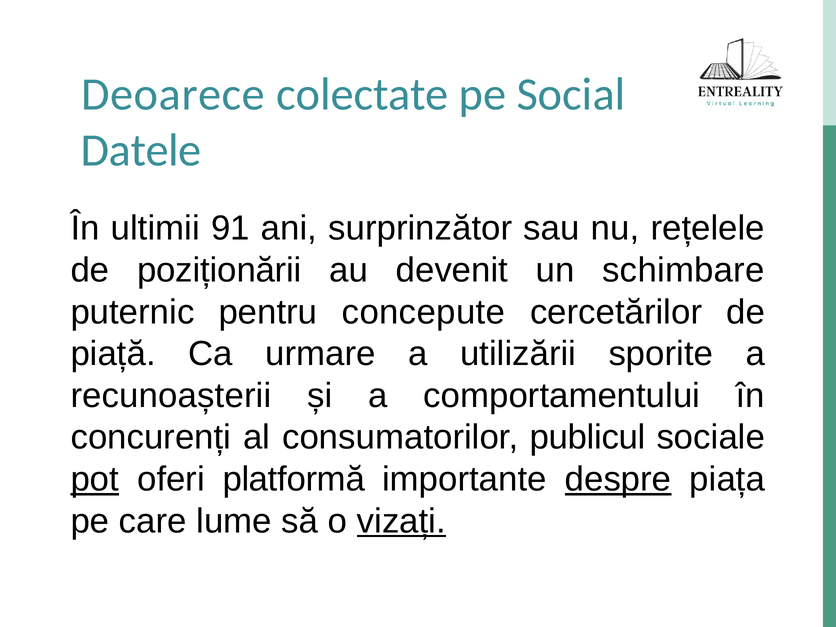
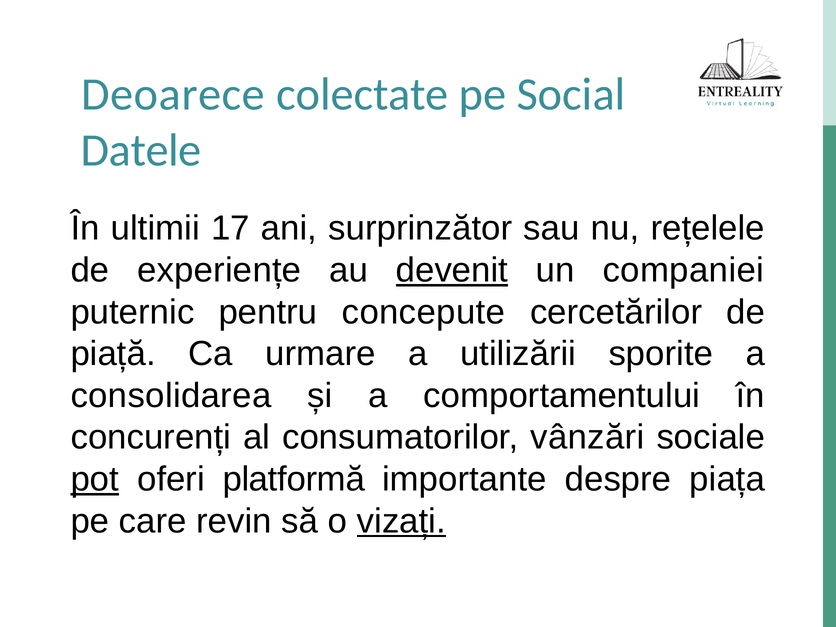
91: 91 -> 17 (230, 228)
poziționării: poziționării -> experiențe (219, 270)
devenit underline: none -> present (452, 270)
schimbare: schimbare -> companiei (683, 270)
recunoașterii: recunoașterii -> consolidarea (171, 396)
publicul: publicul -> vânzări (587, 437)
despre underline: present -> none (618, 479)
lume: lume -> revin (234, 521)
